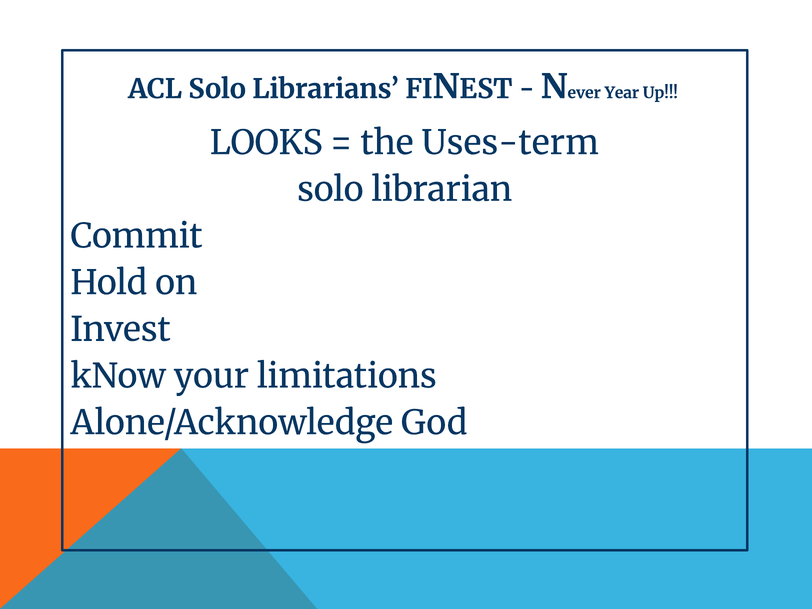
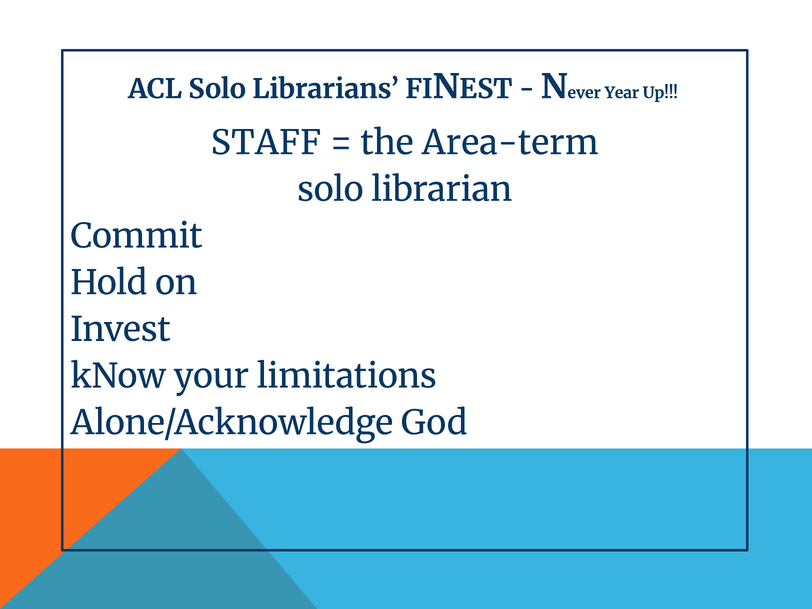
LOOKS: LOOKS -> STAFF (266, 143)
Uses-term: Uses-term -> Area-term (510, 143)
